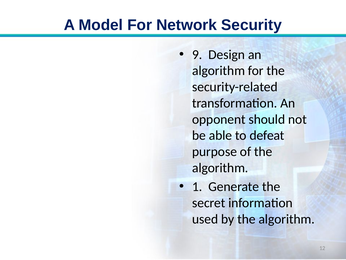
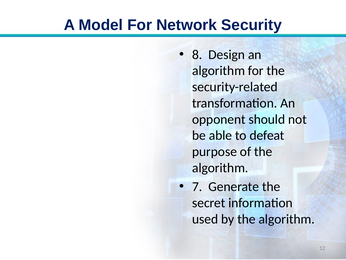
9: 9 -> 8 (197, 54)
1: 1 -> 7 (197, 186)
